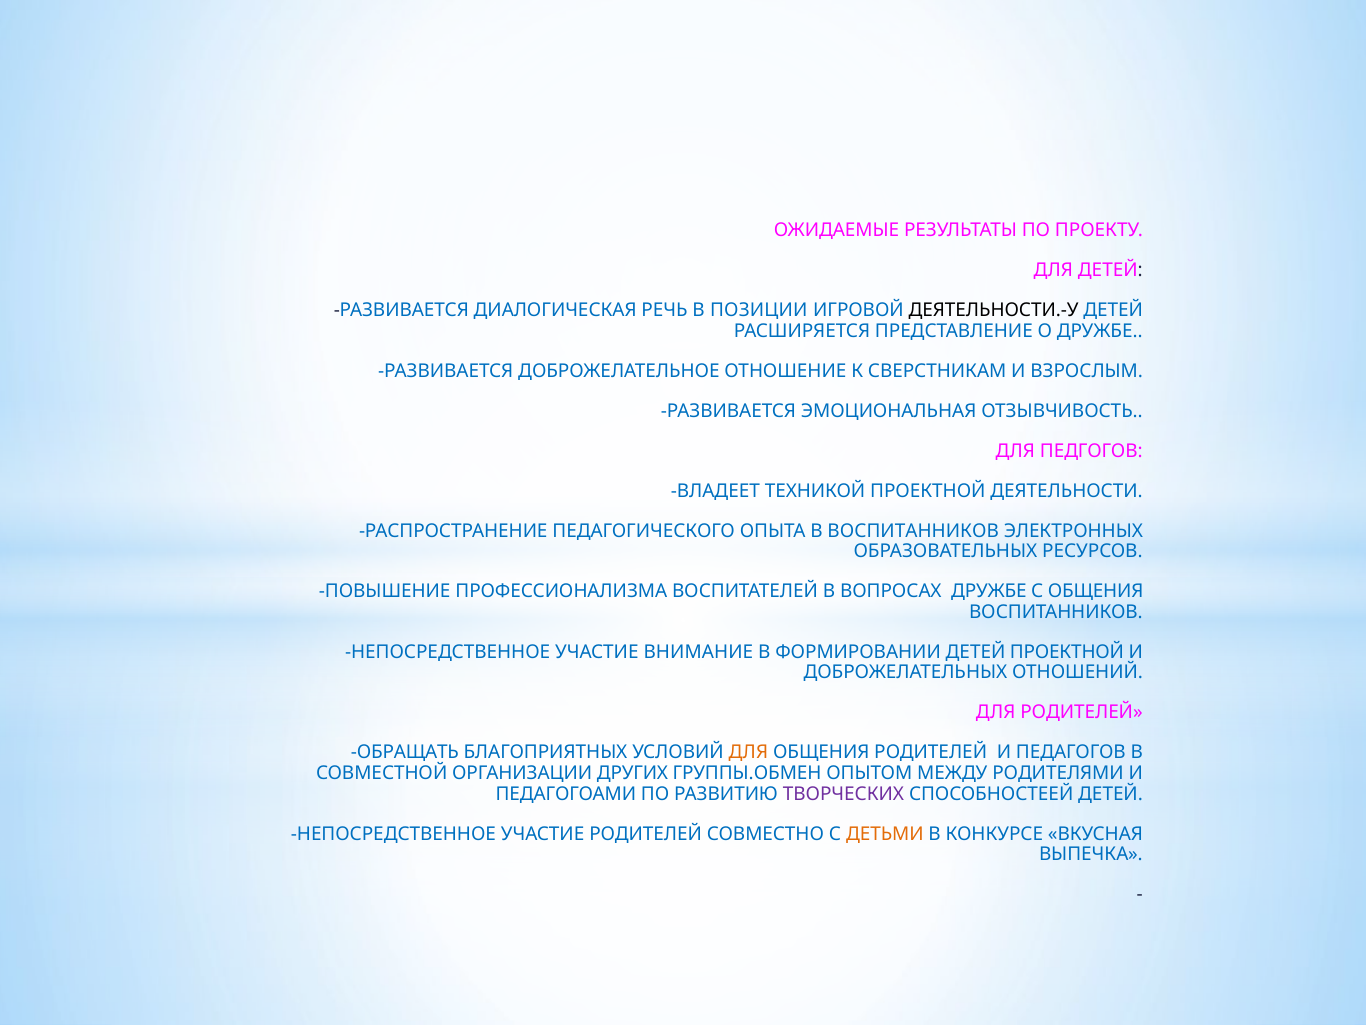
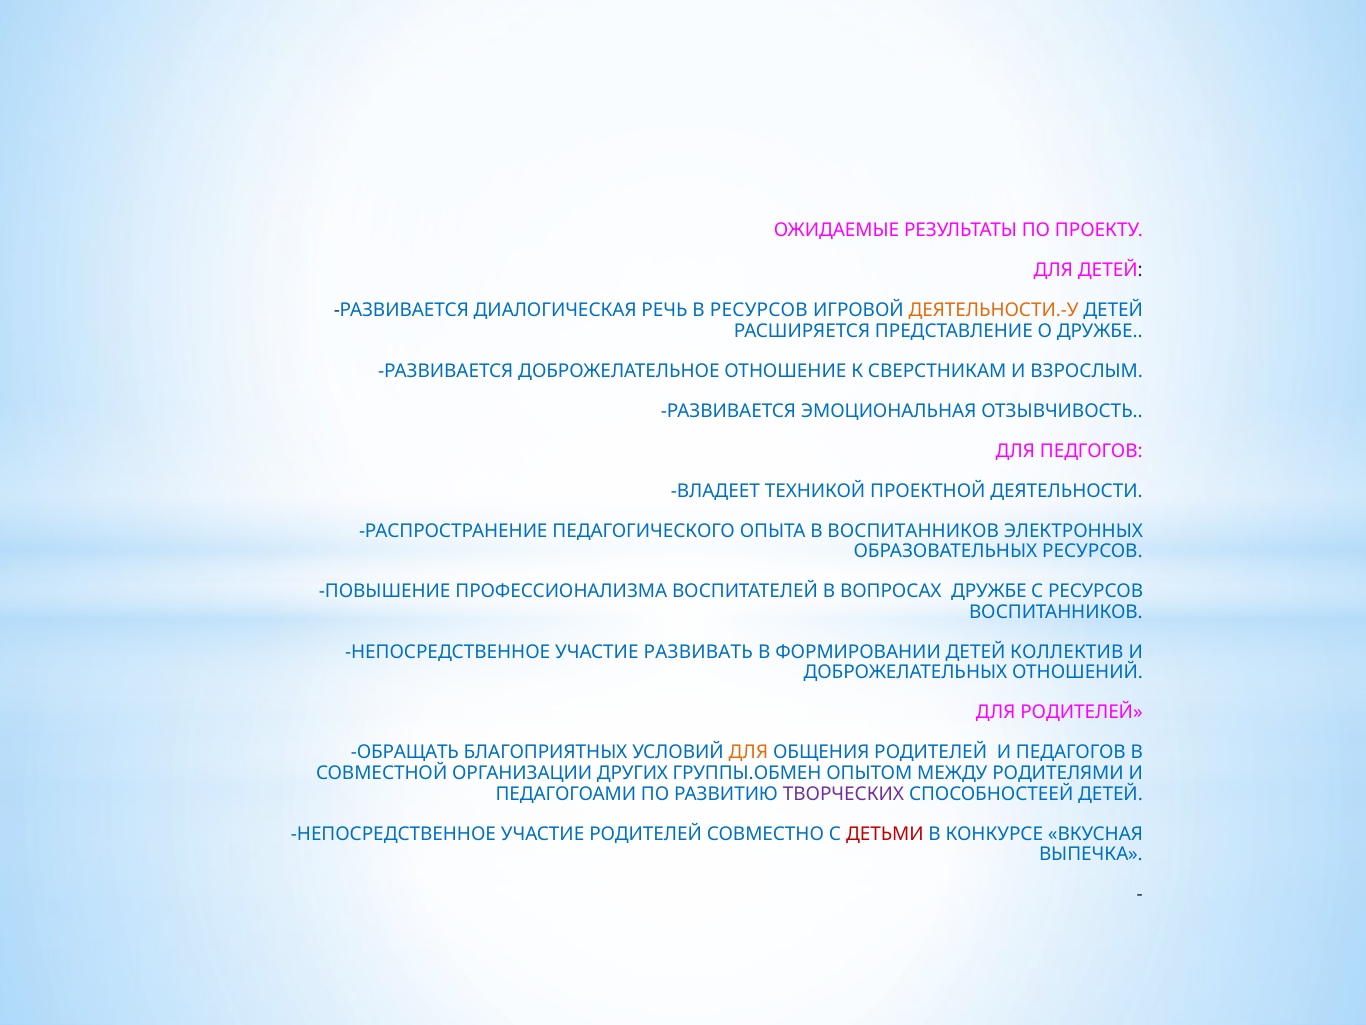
В ПОЗИЦИИ: ПОЗИЦИИ -> РЕСУРСОВ (759, 310)
ДЕЯТЕЛЬНОСТИ.-У colour: black -> orange (994, 310)
С ОБЩЕНИЯ: ОБЩЕНИЯ -> РЕСУРСОВ (1096, 591)
ВНИМАНИЕ: ВНИМАНИЕ -> РАЗВИВАТЬ (698, 652)
ДЕТЕЙ ПРОЕКТНОЙ: ПРОЕКТНОЙ -> КОЛЛЕКТИВ (1067, 652)
ДЕТЬМИ colour: orange -> red (885, 833)
